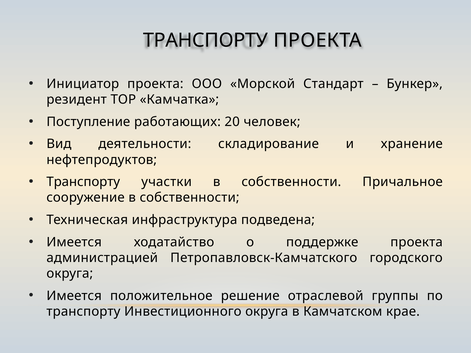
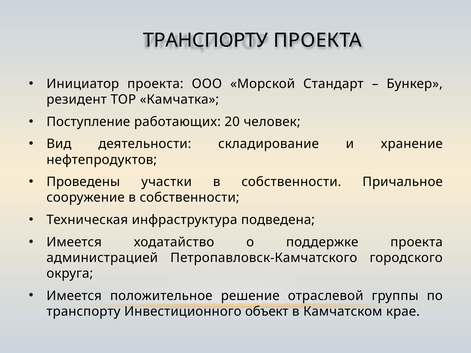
Транспорту: Транспорту -> Проведены (83, 182)
Инвестиционного округа: округа -> объект (267, 312)
